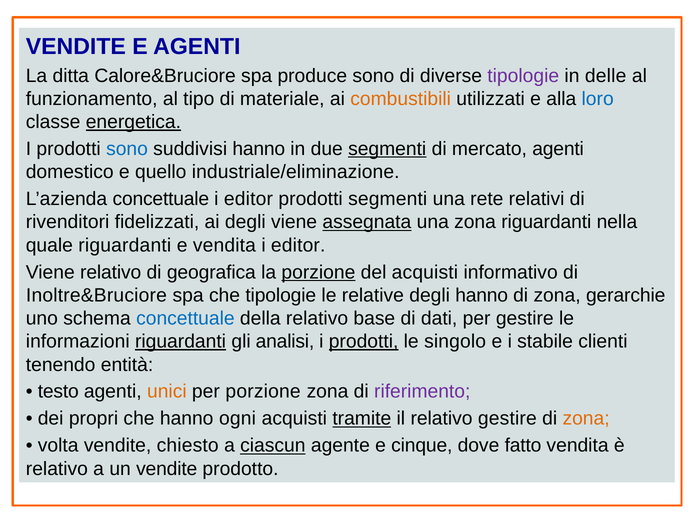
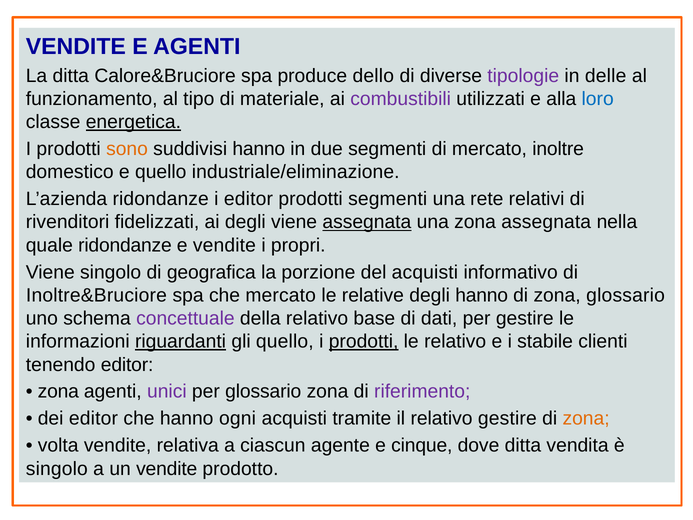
sono: sono -> dello (373, 76)
combustibili colour: orange -> purple (401, 99)
sono colour: blue -> orange (127, 149)
segmenti underline: present -> none (387, 149)
mercato agenti: agenti -> inoltre (558, 149)
L’azienda concettuale: concettuale -> ridondanze (161, 199)
zona riguardanti: riguardanti -> assegnata (546, 222)
quale riguardanti: riguardanti -> ridondanze (125, 245)
e vendita: vendita -> vendite (224, 245)
editor: editor -> propri (298, 245)
Viene relativo: relativo -> singolo (111, 272)
porzione underline: present -> none (318, 272)
che tipologie: tipologie -> mercato (281, 295)
zona gerarchie: gerarchie -> glossario (626, 295)
concettuale colour: blue -> purple (185, 318)
gli analisi: analisi -> quello (285, 341)
le singolo: singolo -> relativo (455, 341)
tenendo entità: entità -> editor (127, 364)
testo: testo -> zona (58, 391)
unici colour: orange -> purple (167, 391)
per porzione: porzione -> glossario (263, 391)
dei propri: propri -> editor (93, 418)
tramite underline: present -> none (362, 418)
chiesto: chiesto -> relativa (188, 445)
ciascun underline: present -> none (273, 445)
dove fatto: fatto -> ditta (523, 445)
relativo: relativo -> singolo (57, 468)
